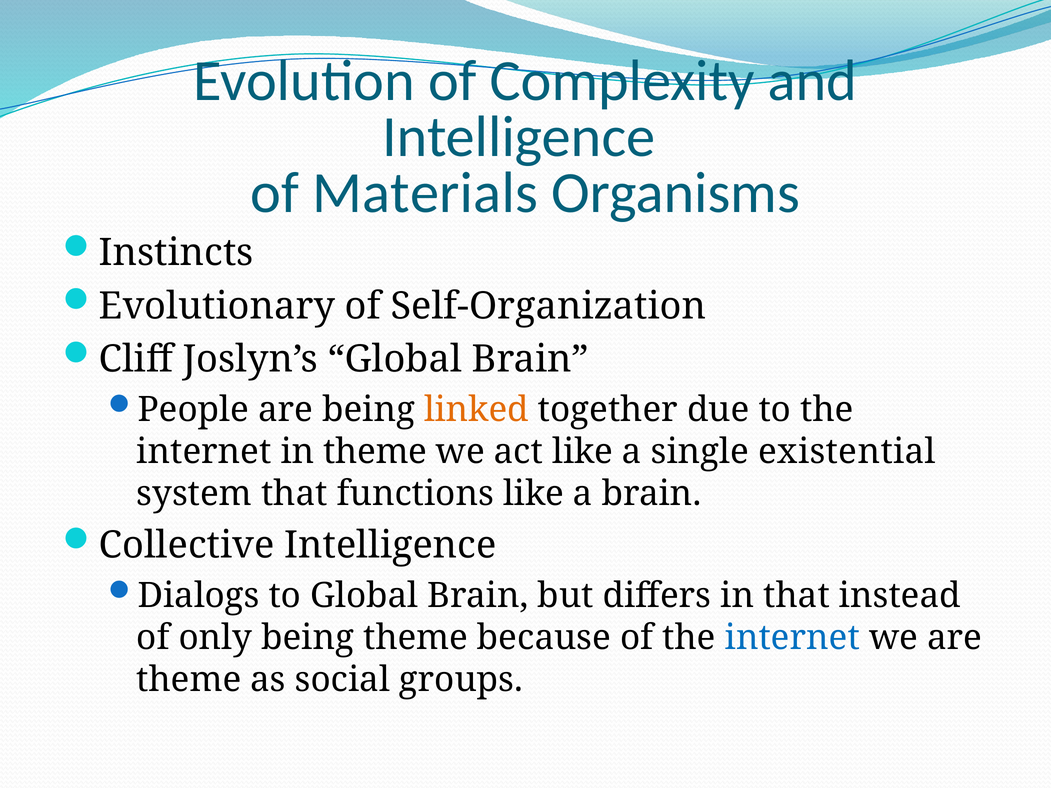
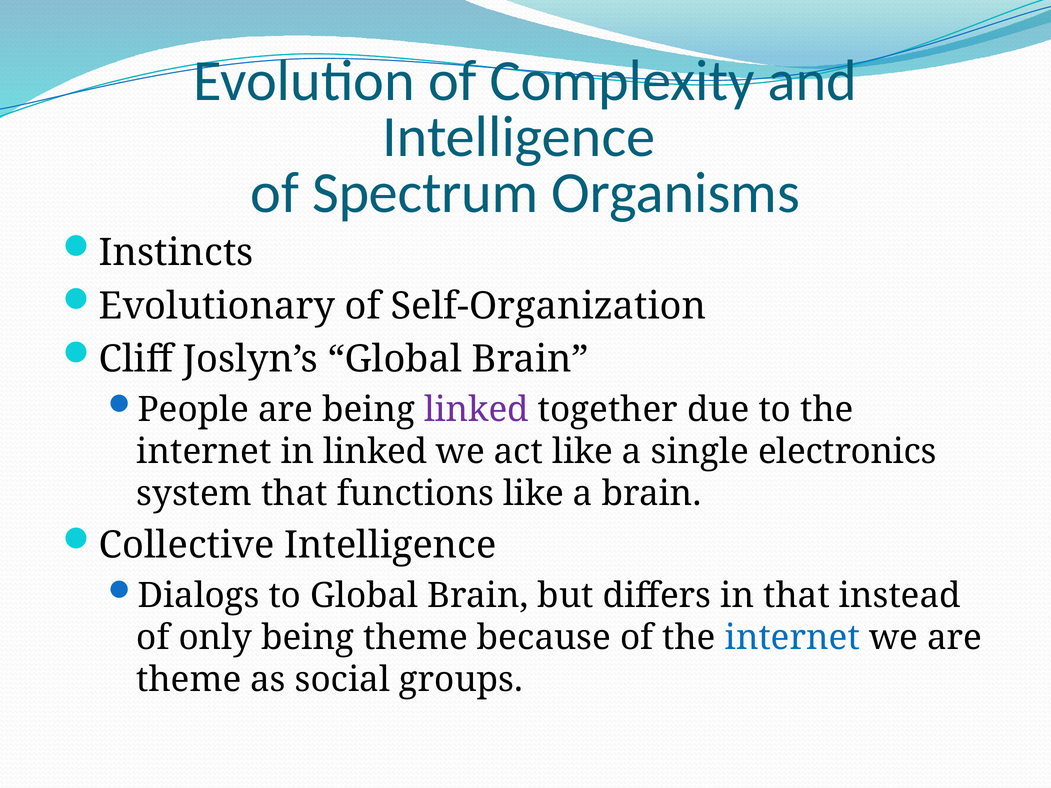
Materials: Materials -> Spectrum (425, 193)
linked colour: orange -> purple (477, 410)
in theme: theme -> linked (375, 452)
existential: existential -> electronics (847, 452)
